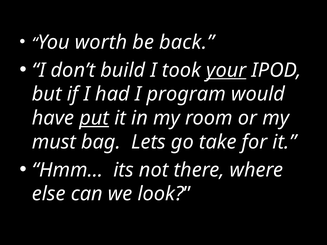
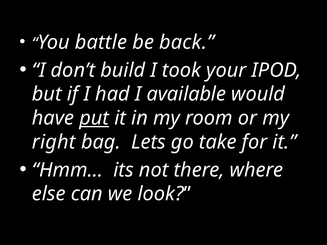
worth: worth -> battle (101, 42)
your underline: present -> none (226, 70)
program: program -> available (186, 94)
must: must -> right (54, 142)
